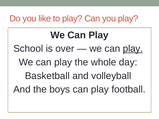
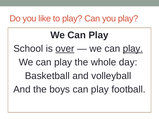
over underline: none -> present (65, 49)
